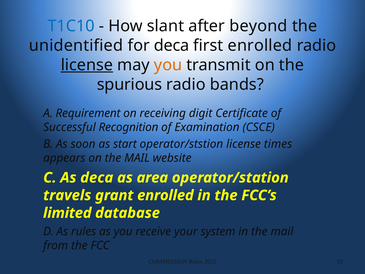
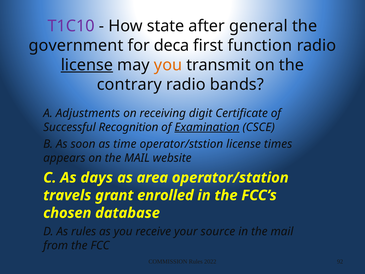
T1C10 colour: blue -> purple (71, 26)
slant: slant -> state (166, 26)
beyond: beyond -> general (258, 26)
unidentified: unidentified -> government (76, 46)
first enrolled: enrolled -> function (260, 46)
spurious: spurious -> contrary (129, 84)
Requirement: Requirement -> Adjustments (88, 113)
Examination underline: none -> present (207, 127)
start: start -> time (125, 144)
As deca: deca -> days (97, 178)
limited: limited -> chosen (67, 213)
system: system -> source (218, 231)
